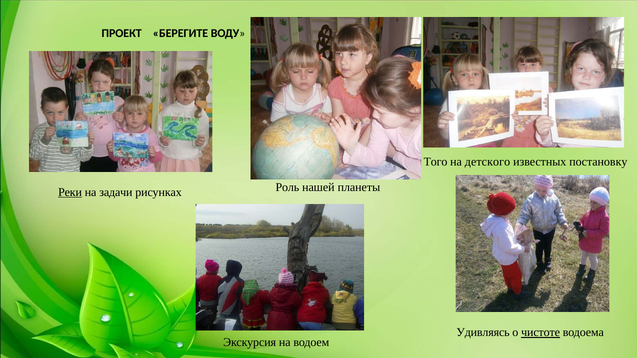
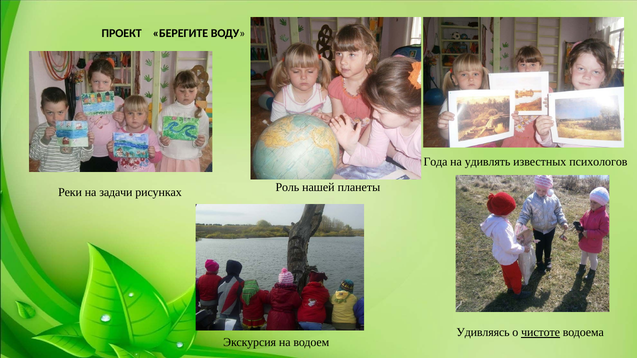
Того: Того -> Года (436, 162)
детского: детского -> удивлять (488, 162)
постановку: постановку -> психологов (598, 162)
Реки underline: present -> none (70, 192)
